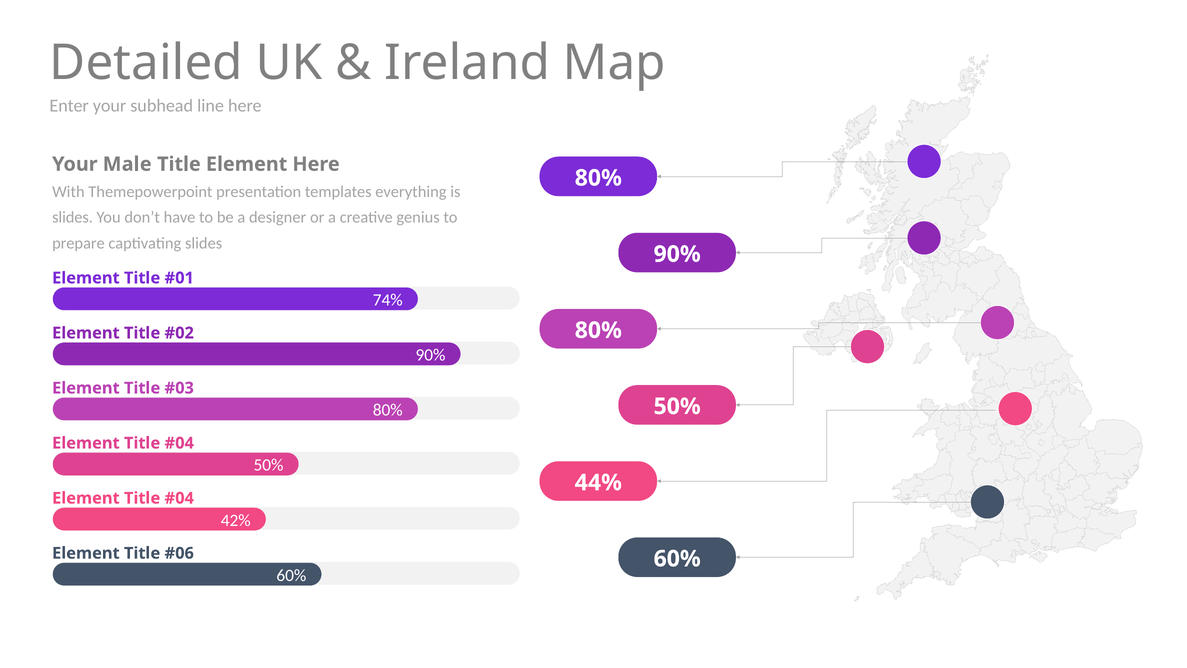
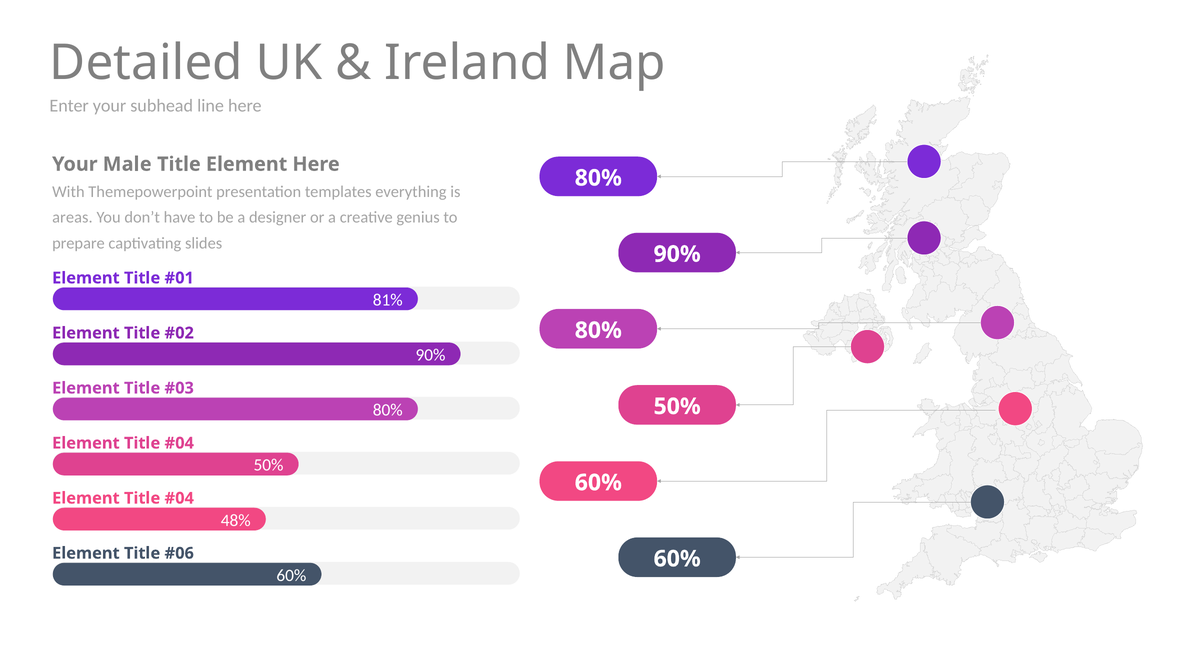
slides: slides -> areas (72, 217)
74%: 74% -> 81% (388, 300)
44%: 44% -> 60% (598, 482)
42%: 42% -> 48% (236, 520)
